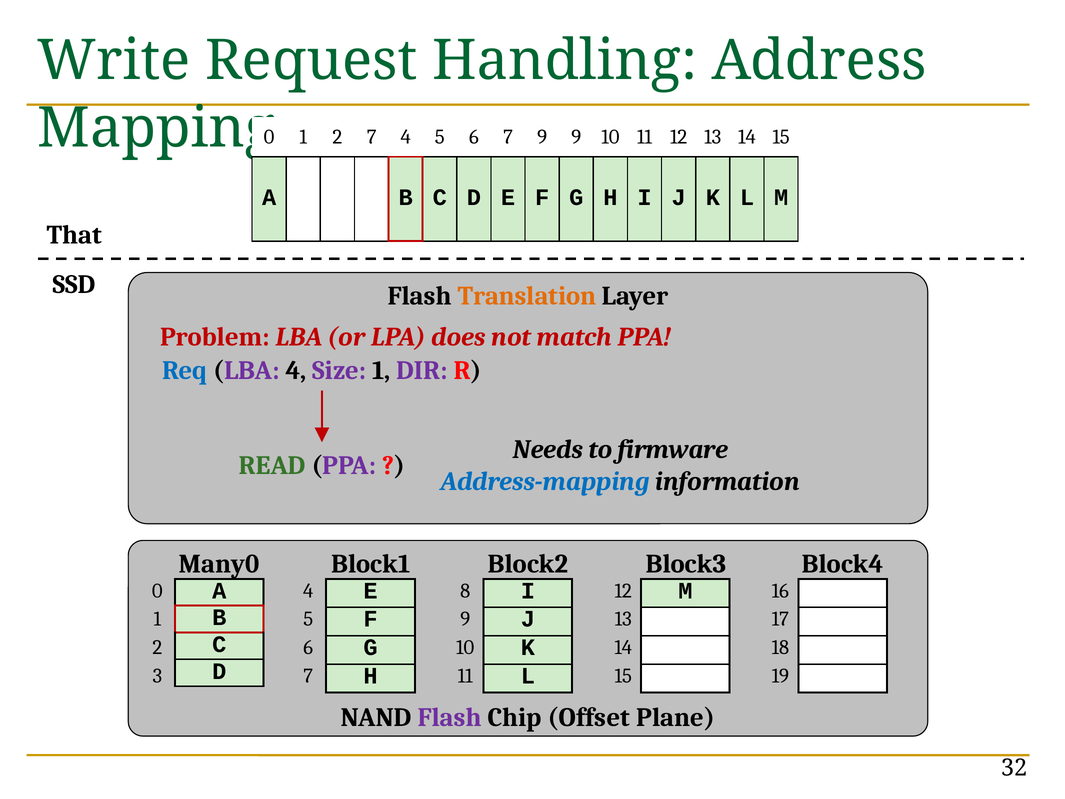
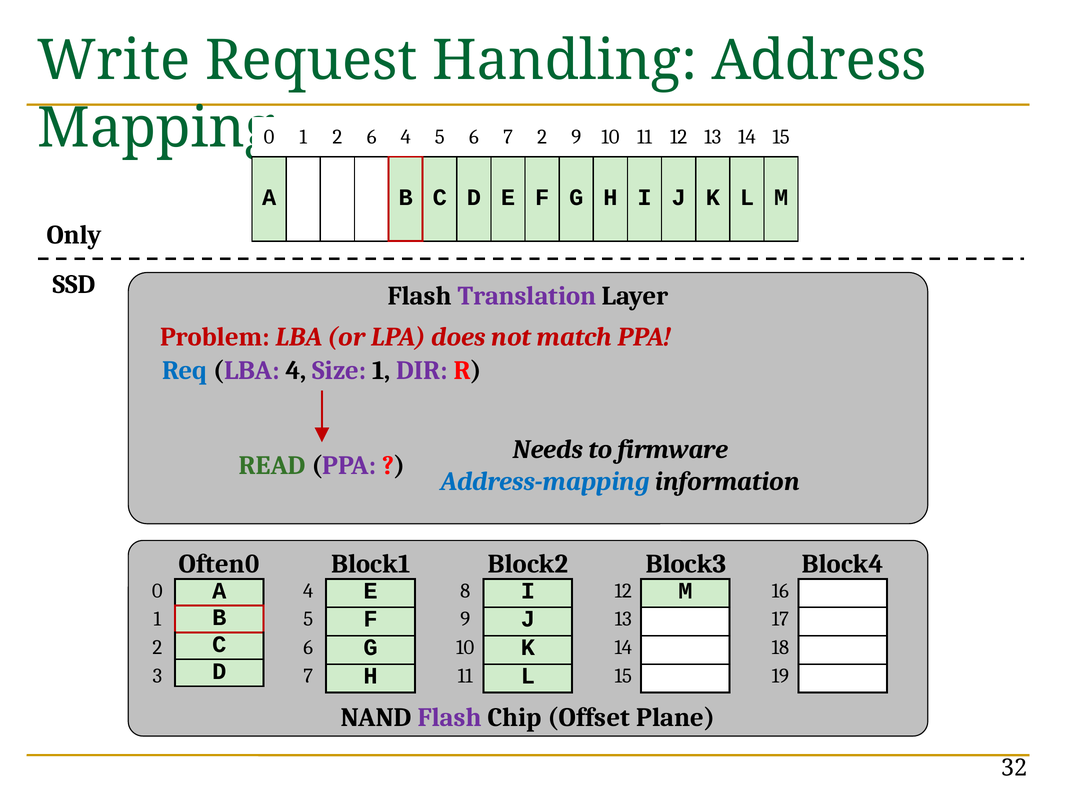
2 7: 7 -> 6 (372, 137)
7 9: 9 -> 2 (542, 137)
That: That -> Only (74, 235)
Translation colour: orange -> purple (527, 296)
Many0: Many0 -> Often0 (219, 564)
